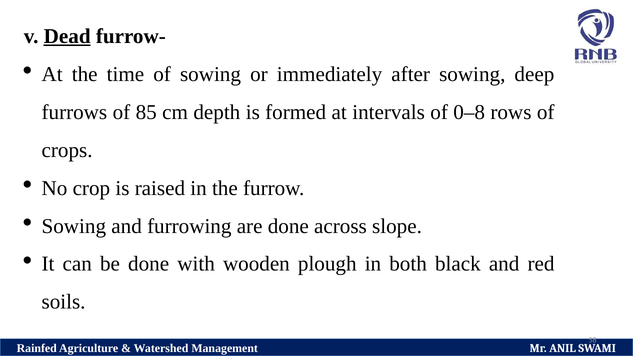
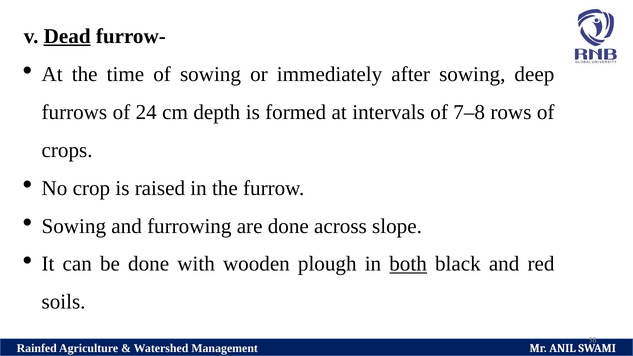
85: 85 -> 24 (146, 112)
0–8: 0–8 -> 7–8 (469, 112)
both underline: none -> present (408, 264)
